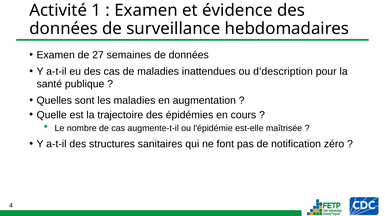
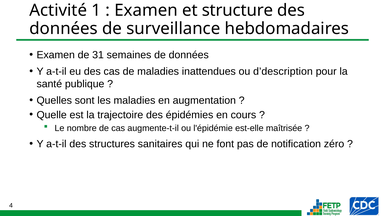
évidence: évidence -> structure (237, 10)
27: 27 -> 31 (98, 55)
